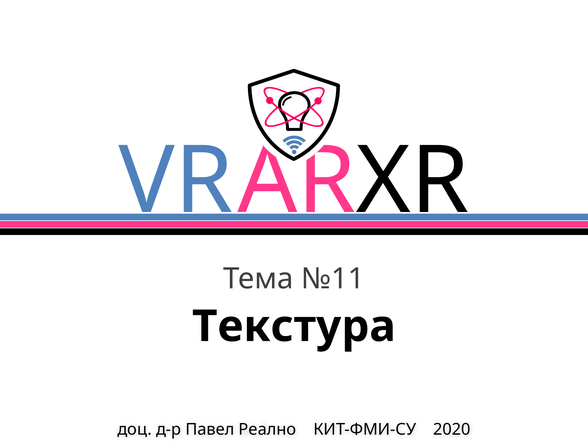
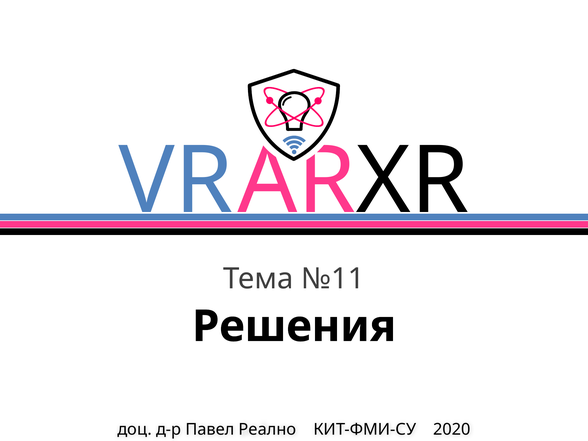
Текстура: Текстура -> Решения (294, 326)
